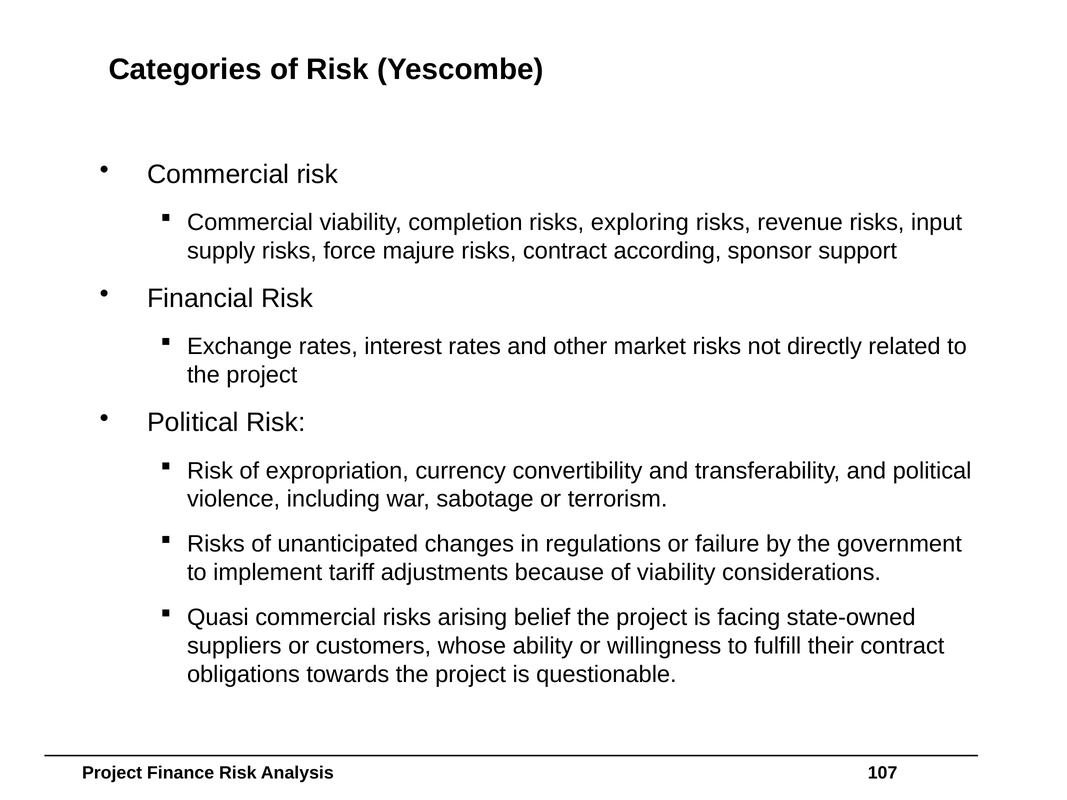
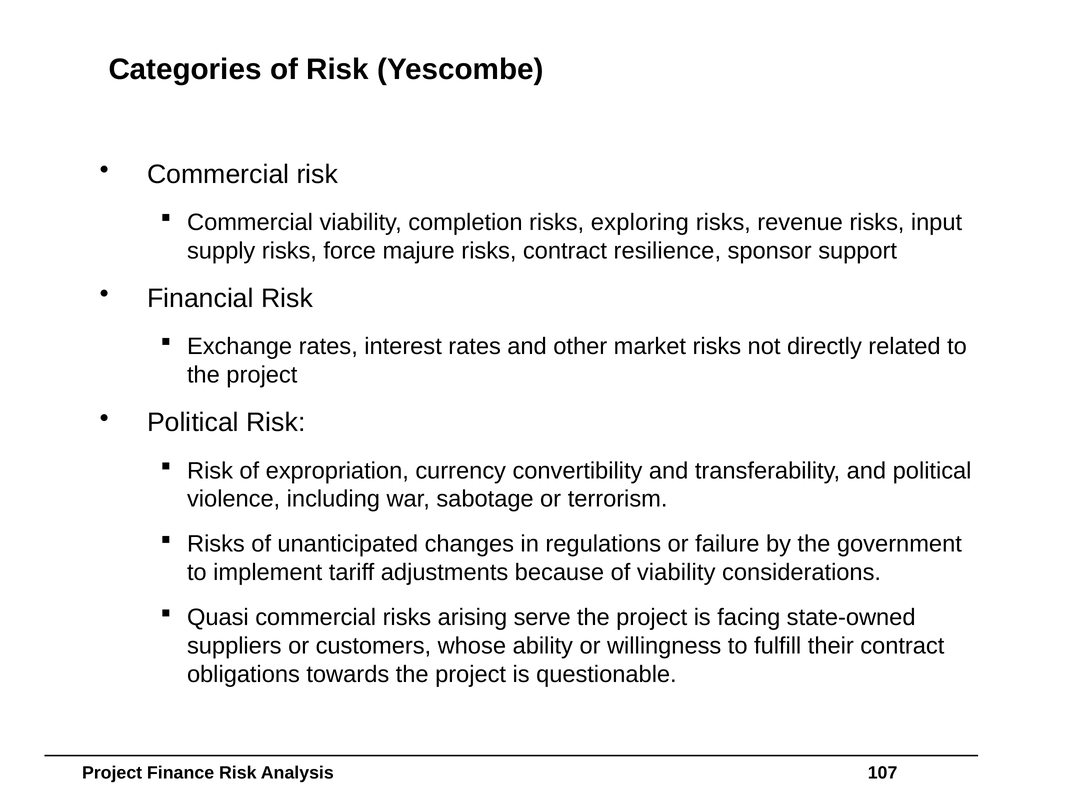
according: according -> resilience (667, 251)
belief: belief -> serve (542, 618)
